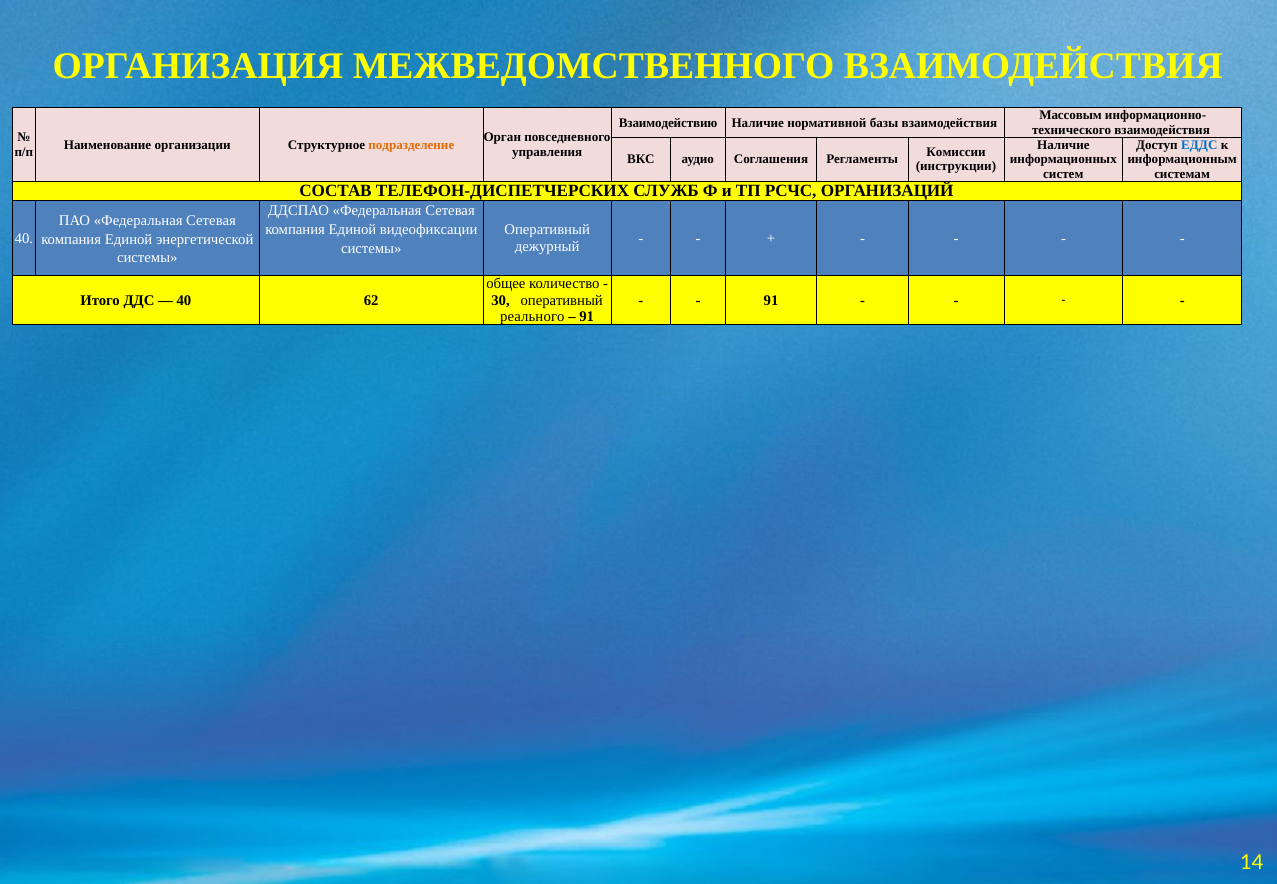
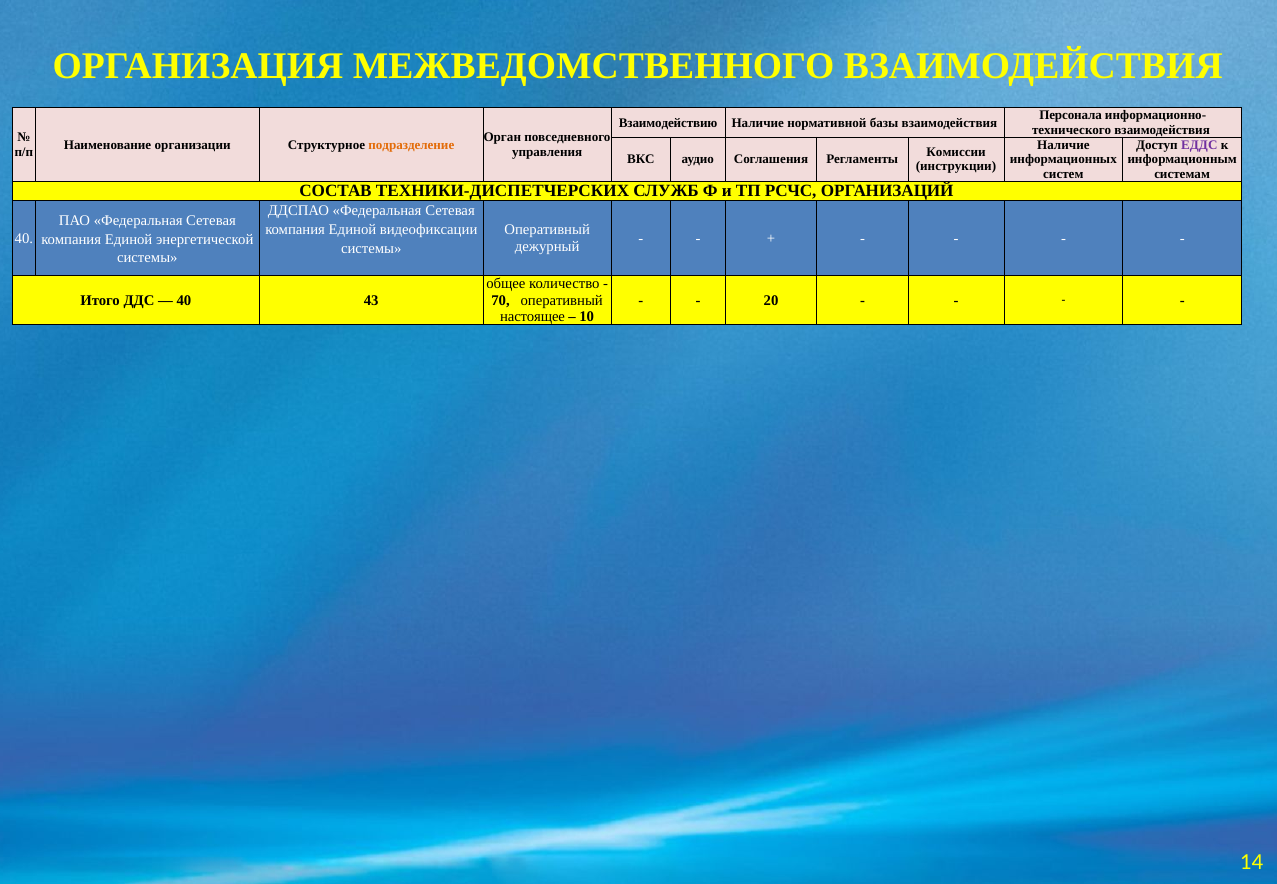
Массовым: Массовым -> Персонала (1071, 116)
ЕДДС colour: blue -> purple (1199, 145)
ТЕЛЕФОН-ДИСПЕТЧЕРСКИХ: ТЕЛЕФОН-ДИСПЕТЧЕРСКИХ -> ТЕХНИКИ-ДИСПЕТЧЕРСКИХ (503, 191)
62: 62 -> 43 (371, 300)
30: 30 -> 70 (501, 300)
91: 91 -> 20 (771, 300)
реального: реального -> настоящее (533, 317)
91: 91 -> 10 (587, 317)
